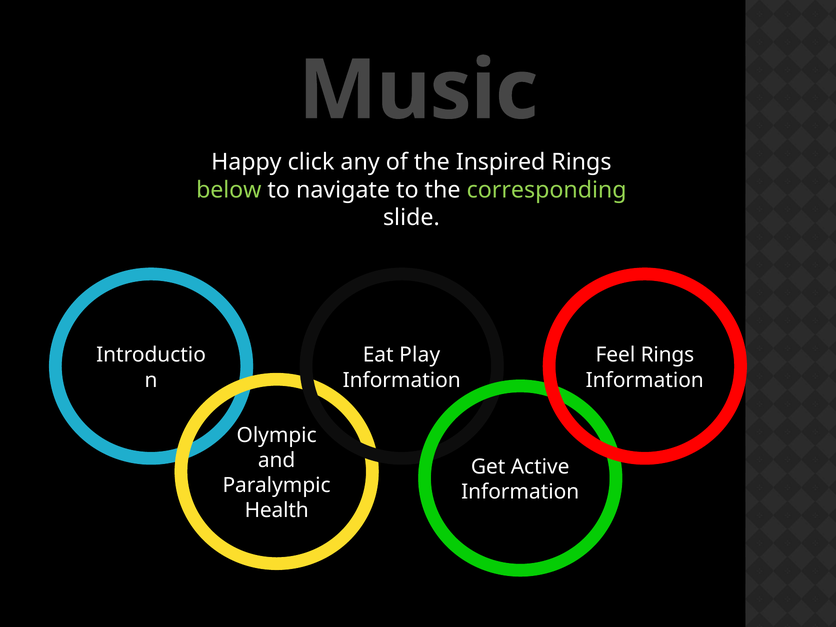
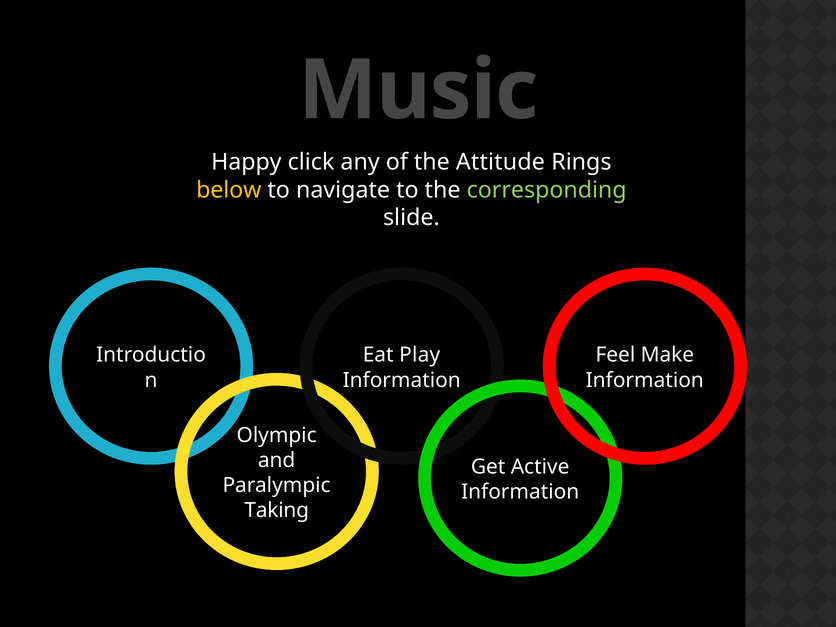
Inspired: Inspired -> Attitude (500, 162)
below colour: light green -> yellow (229, 190)
Feel Rings: Rings -> Make (667, 355)
Health: Health -> Taking (277, 511)
